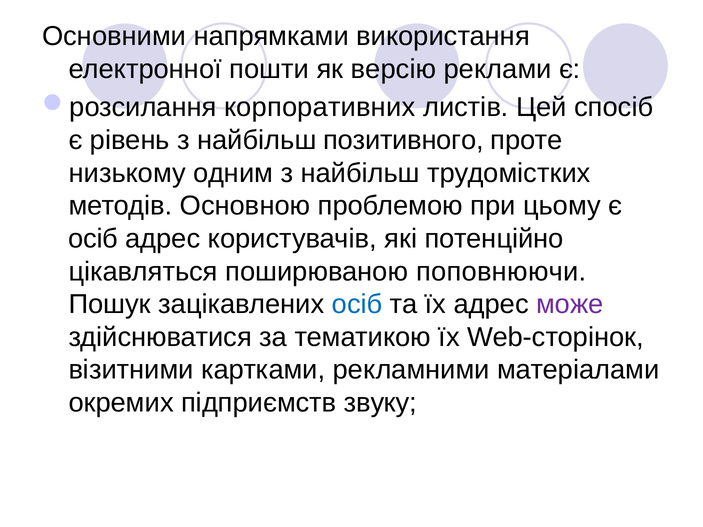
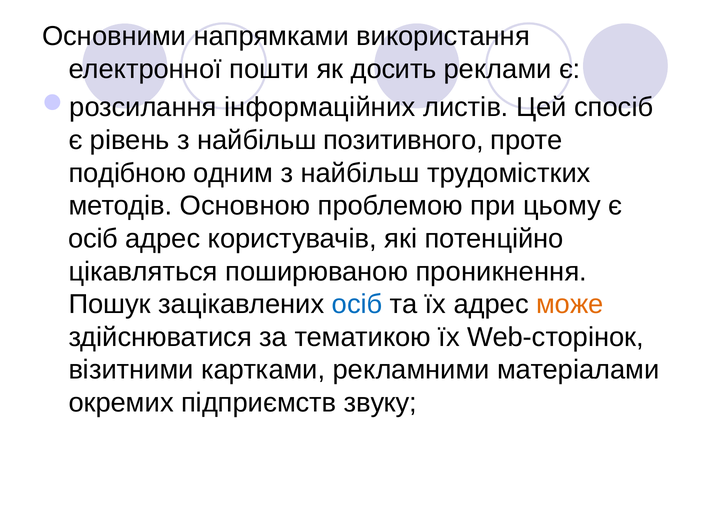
версію: версію -> досить (394, 69)
корпоративних: корпоративних -> інформаційних (320, 107)
низькому: низькому -> подібною (127, 173)
поповнюючи: поповнюючи -> проникнення (501, 272)
може colour: purple -> orange (570, 304)
